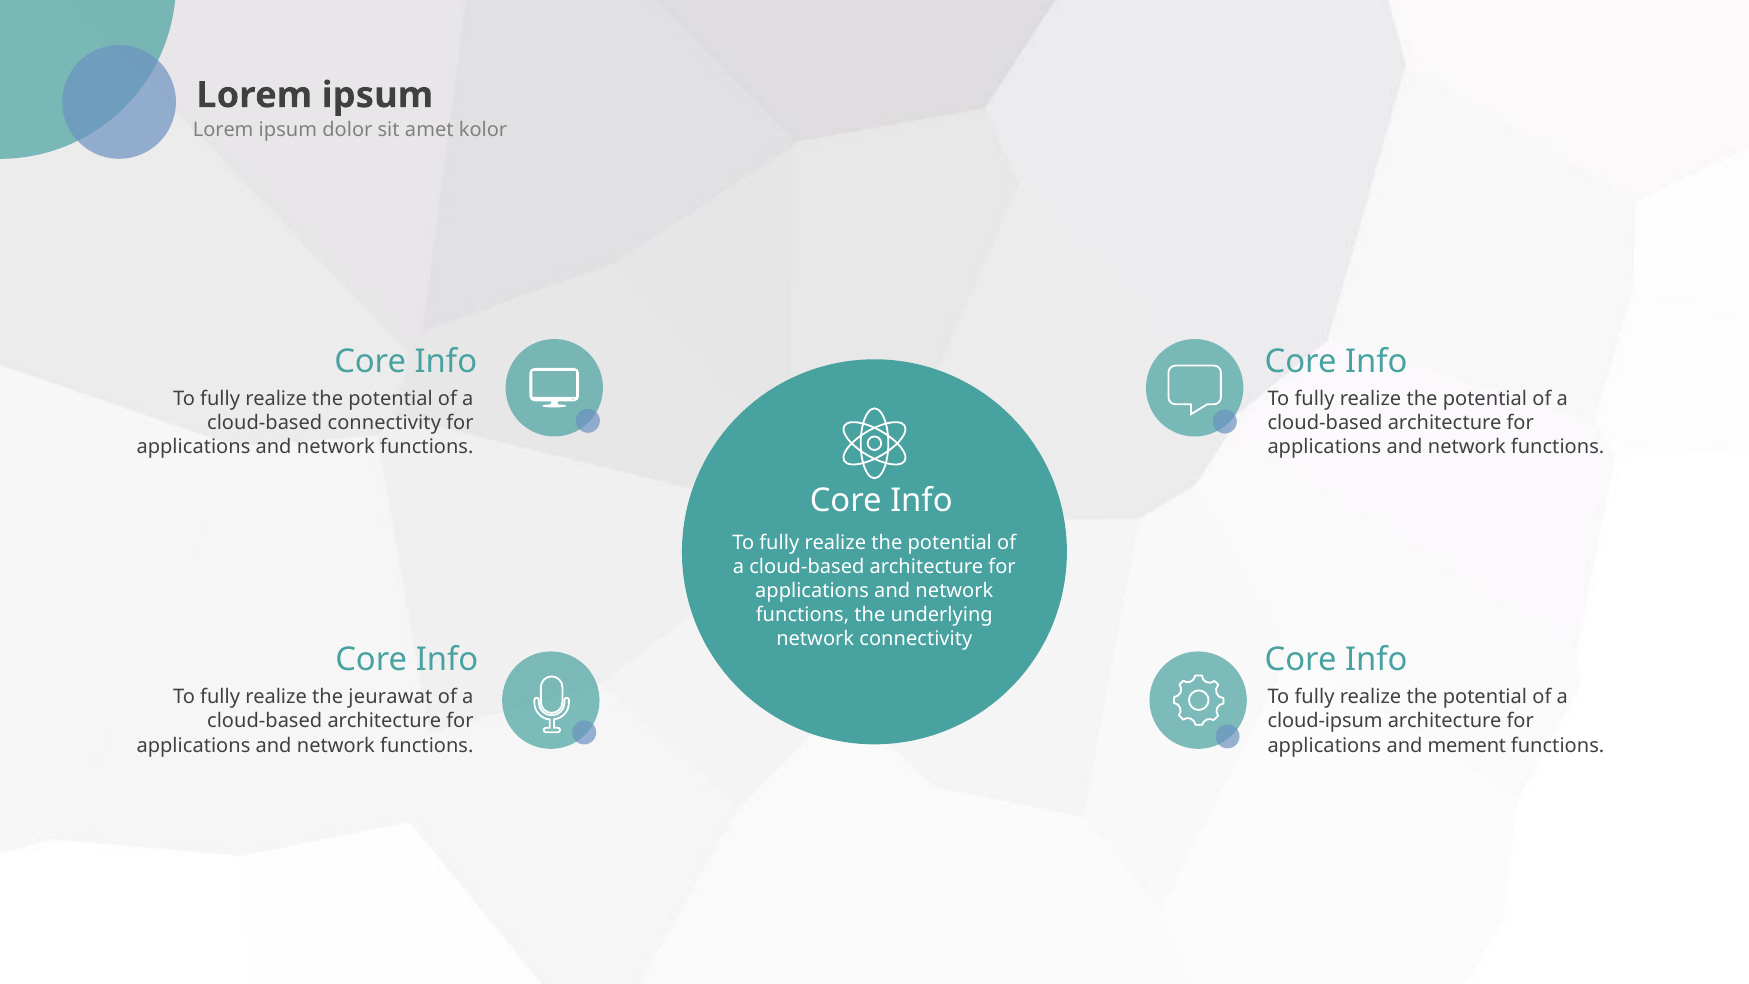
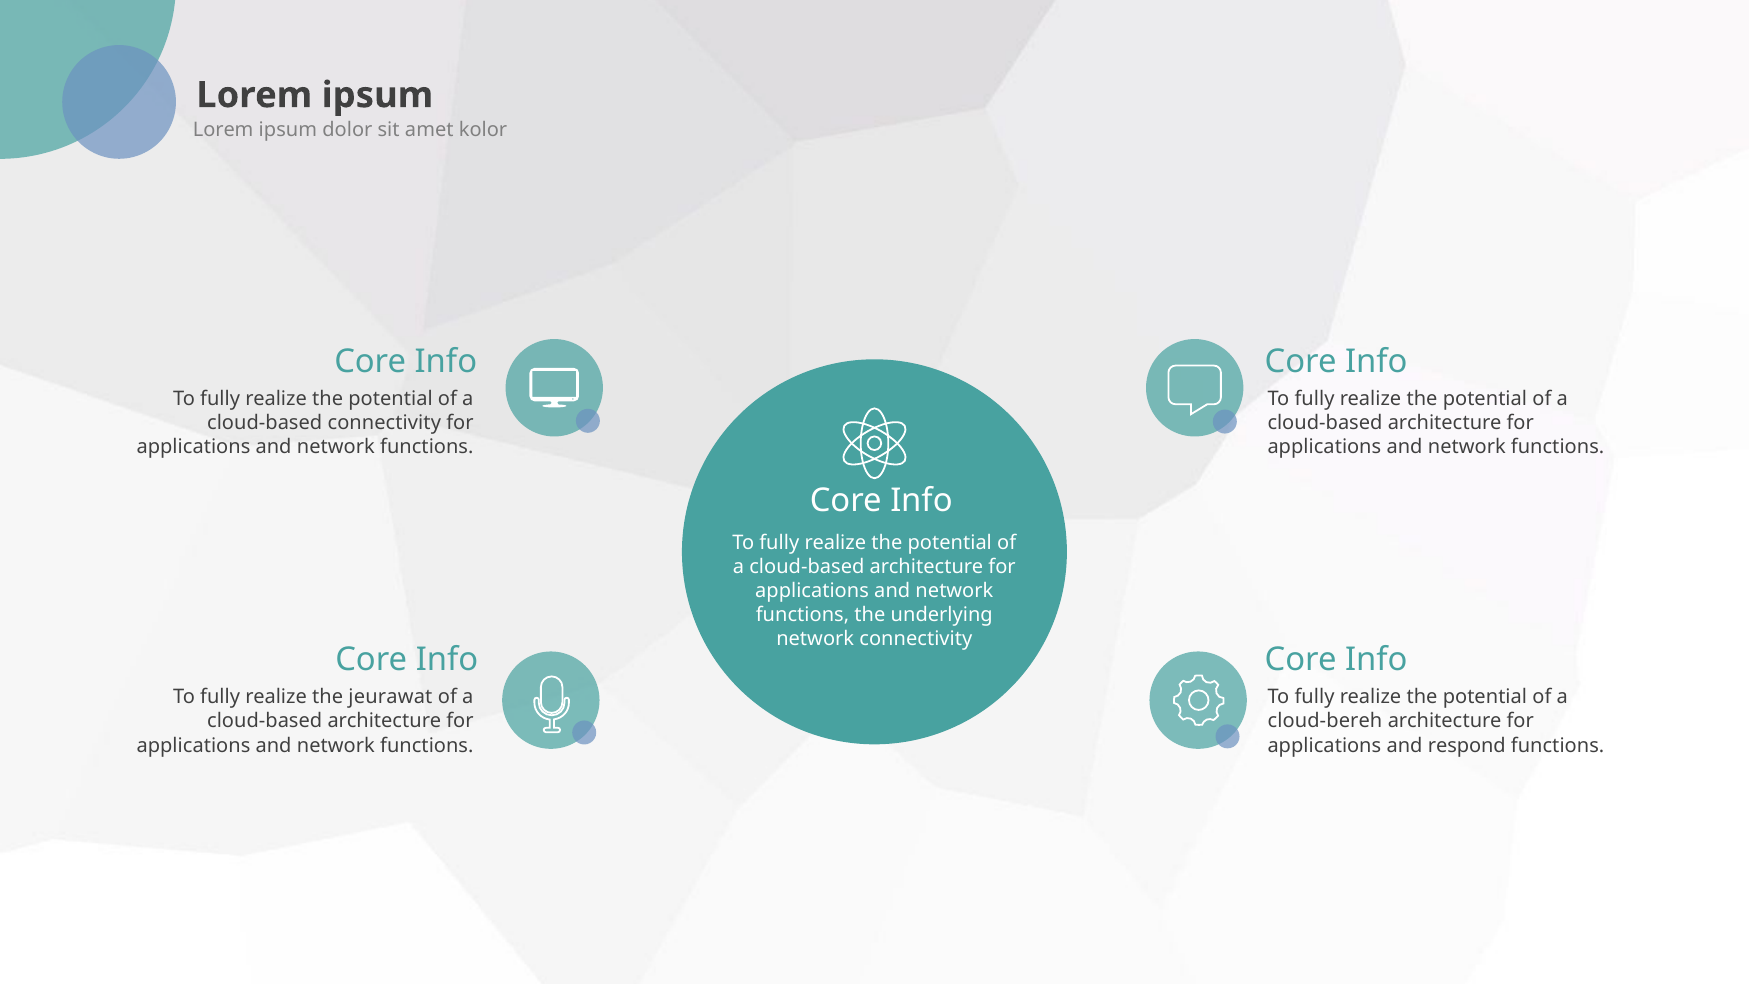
cloud-ipsum: cloud-ipsum -> cloud-bereh (1325, 721)
mement: mement -> respond (1467, 745)
